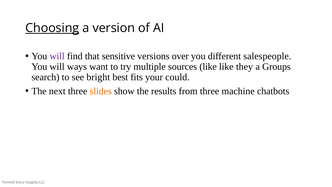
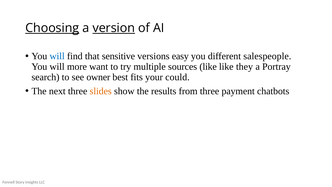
version underline: none -> present (114, 28)
will colour: purple -> blue (57, 56)
over: over -> easy (180, 56)
ways: ways -> more (77, 67)
Groups: Groups -> Portray (276, 67)
bright: bright -> owner (98, 77)
machine: machine -> payment (238, 91)
